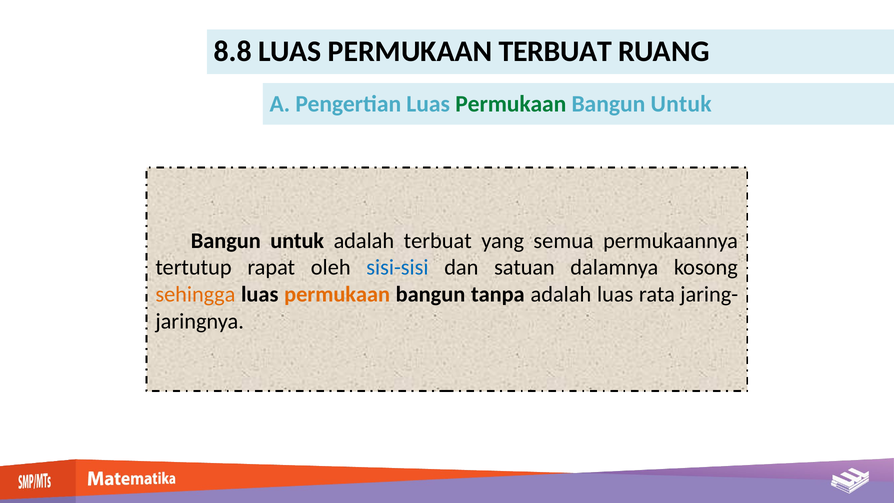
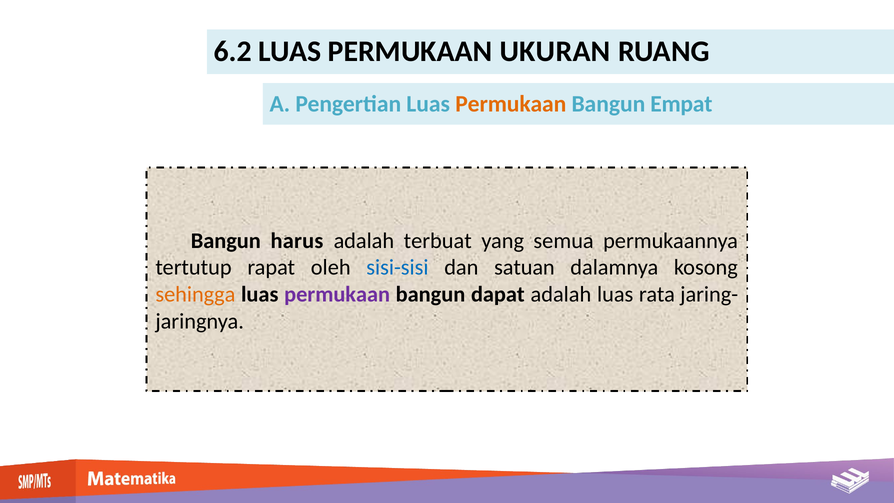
8.8: 8.8 -> 6.2 (233, 52)
PERMUKAAN TERBUAT: TERBUAT -> UKURAN (555, 52)
Permukaan colour: green -> orange (511, 104)
Untuk: Untuk -> Empat (681, 104)
untuk: untuk -> harus (297, 241)
permukaan colour: orange -> purple (337, 294)
tanpa: tanpa -> dapat (498, 294)
